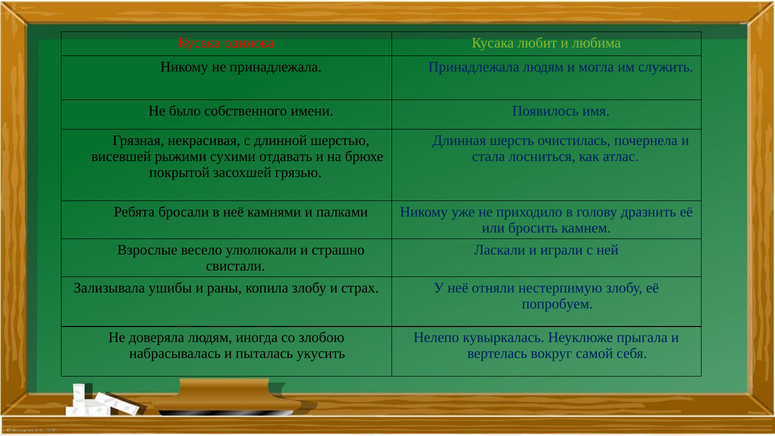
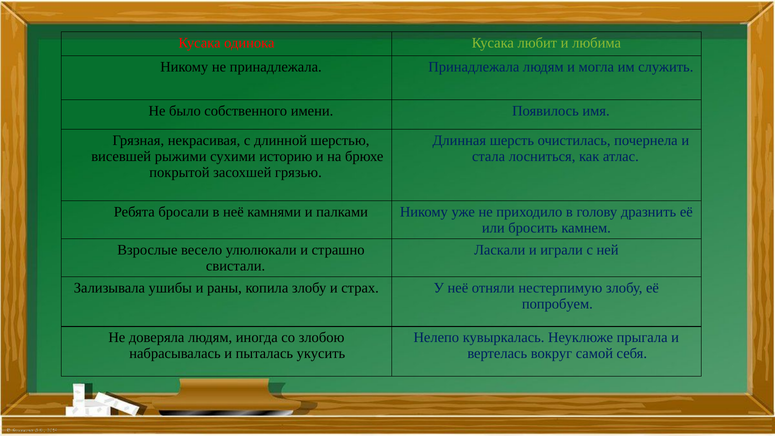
отдавать: отдавать -> историю (286, 156)
